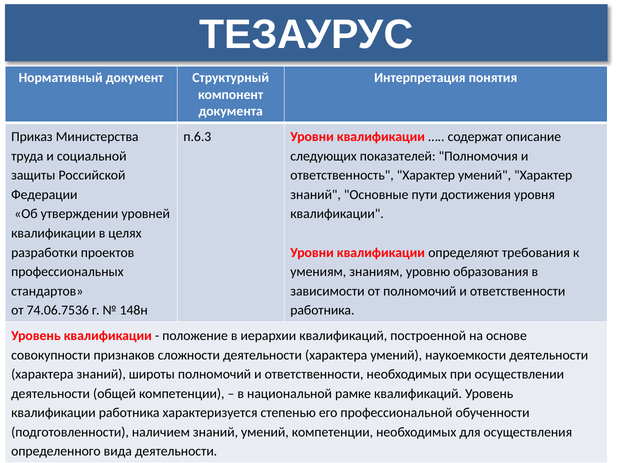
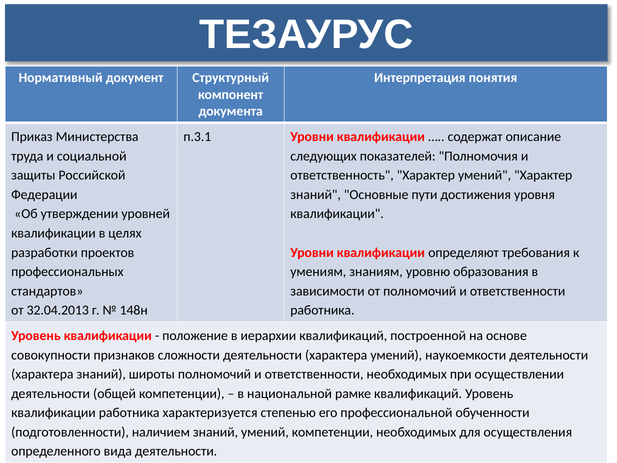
п.6.3: п.6.3 -> п.3.1 (197, 137)
74.06.7536: 74.06.7536 -> 32.04.2013 (58, 310)
